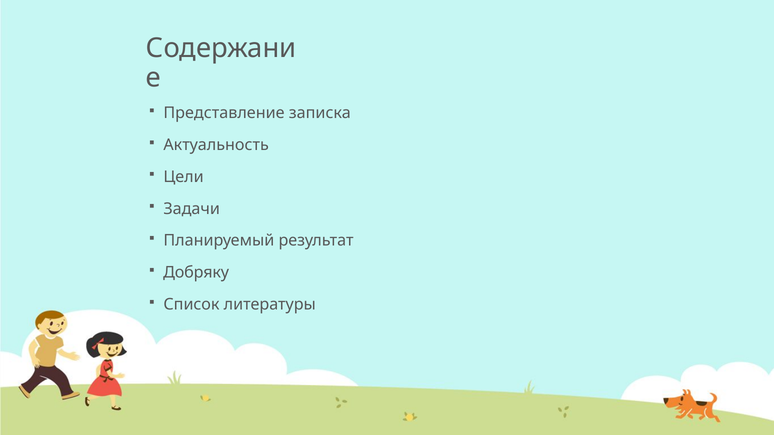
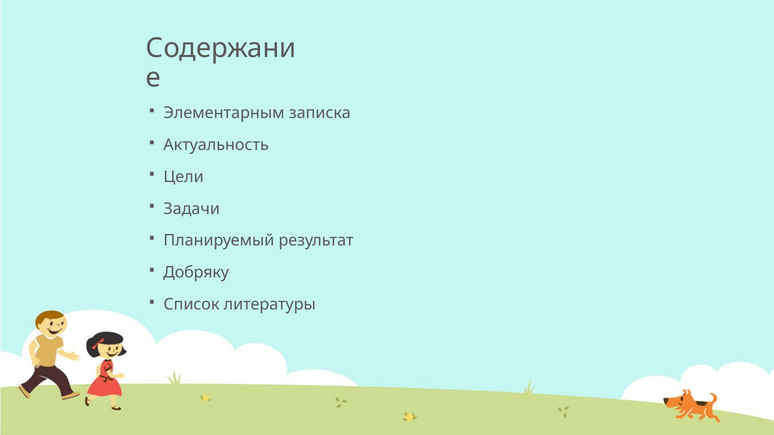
Представление: Представление -> Элементарным (224, 113)
